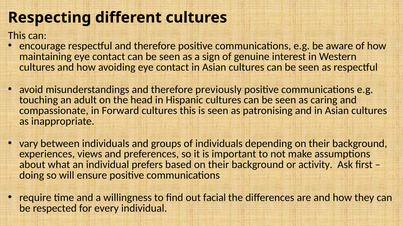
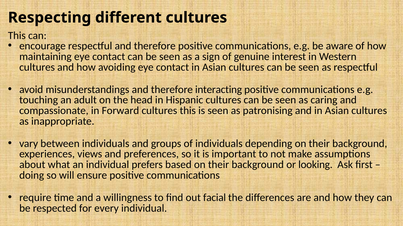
previously: previously -> interacting (219, 90)
activity: activity -> looking (315, 165)
